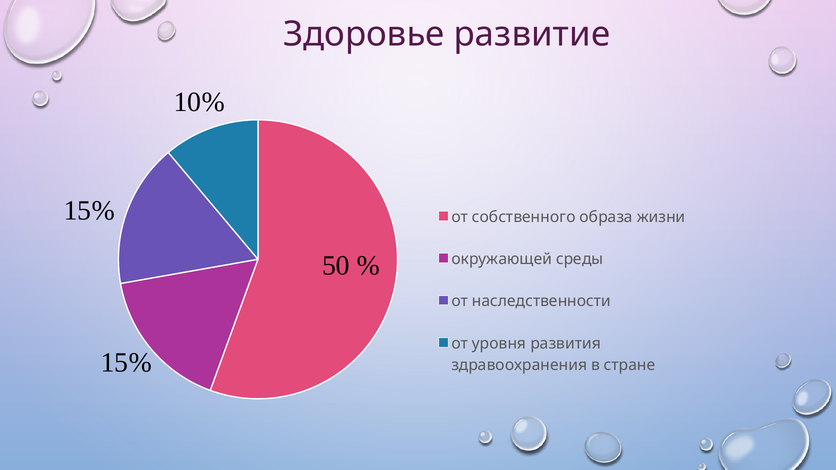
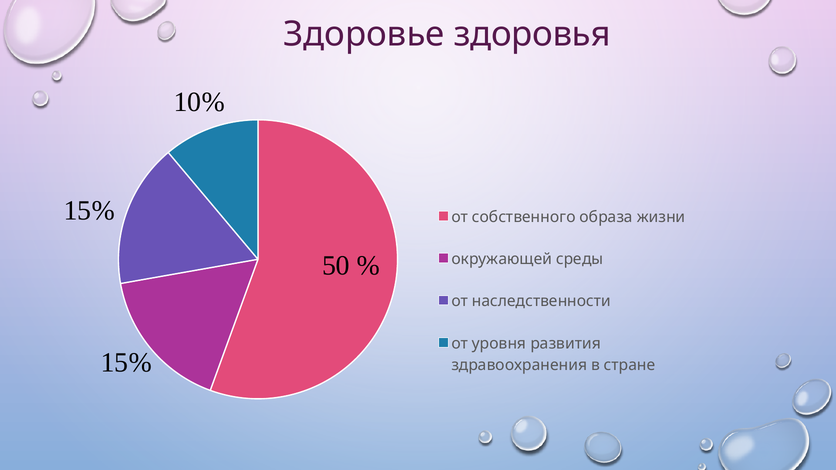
развитие: развитие -> здоровья (532, 34)
